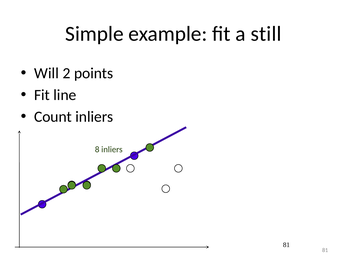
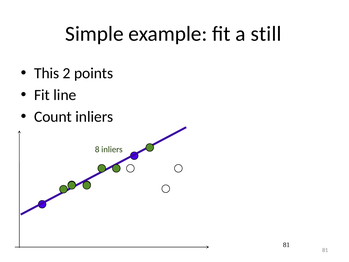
Will: Will -> This (47, 73)
